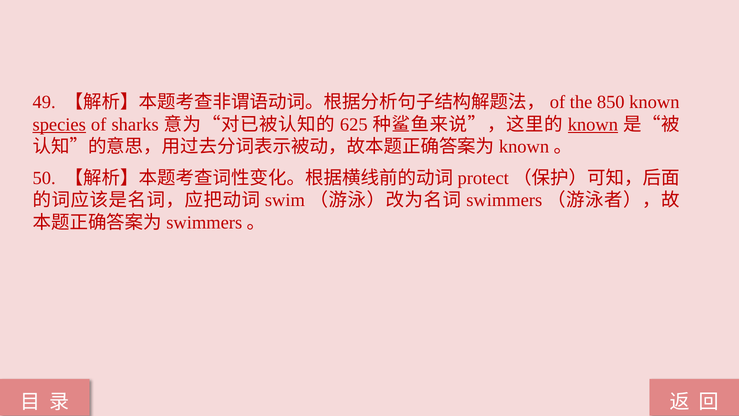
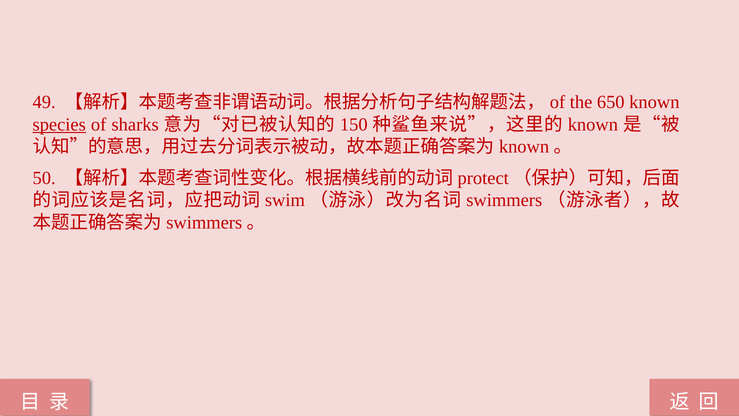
850: 850 -> 650 (611, 102)
625: 625 -> 150 (354, 124)
known underline: present -> none (593, 124)
